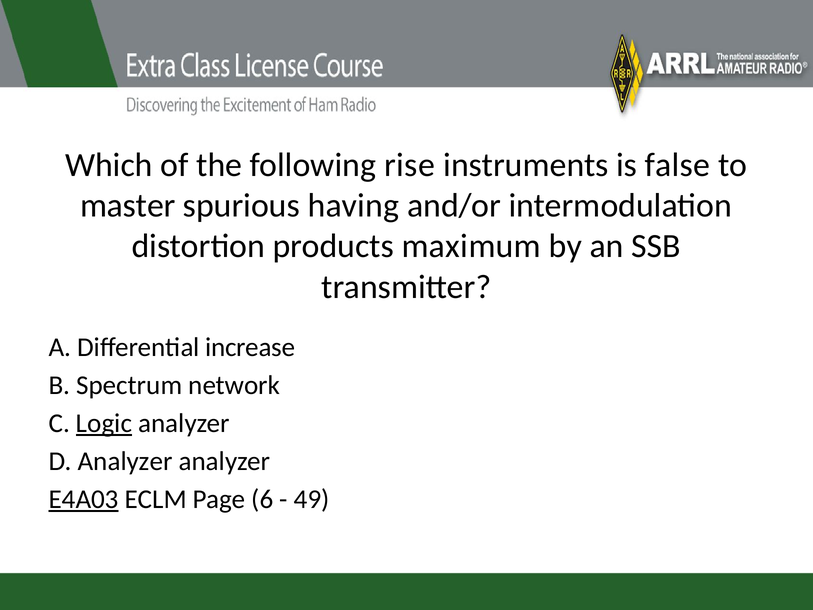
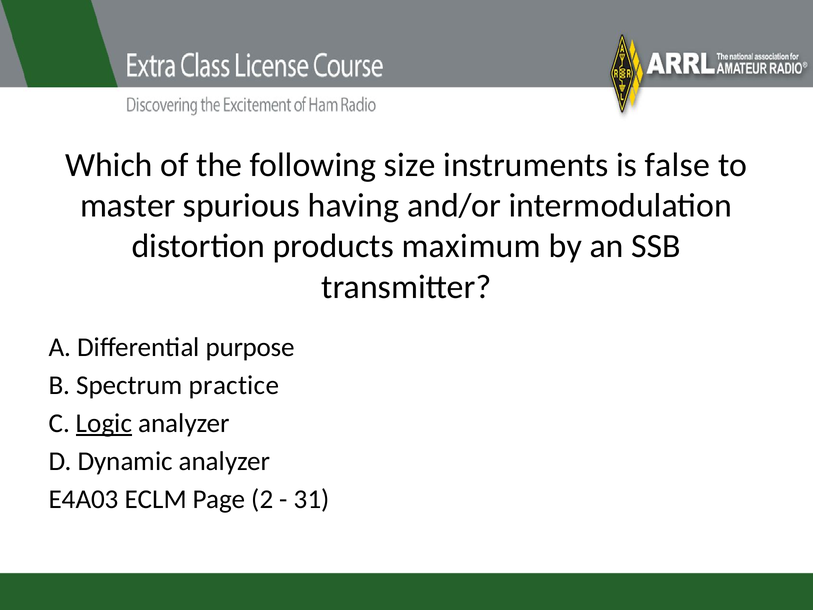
rise: rise -> size (410, 165)
increase: increase -> purpose (250, 347)
network: network -> practice (234, 385)
D Analyzer: Analyzer -> Dynamic (125, 461)
E4A03 underline: present -> none (84, 499)
6: 6 -> 2 (262, 499)
49: 49 -> 31 (312, 499)
